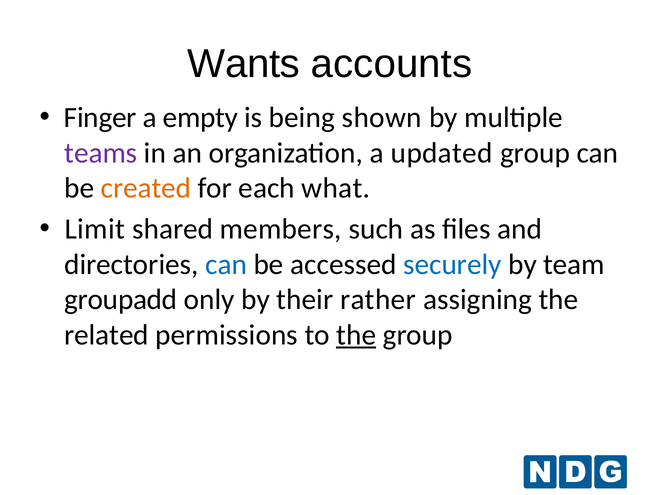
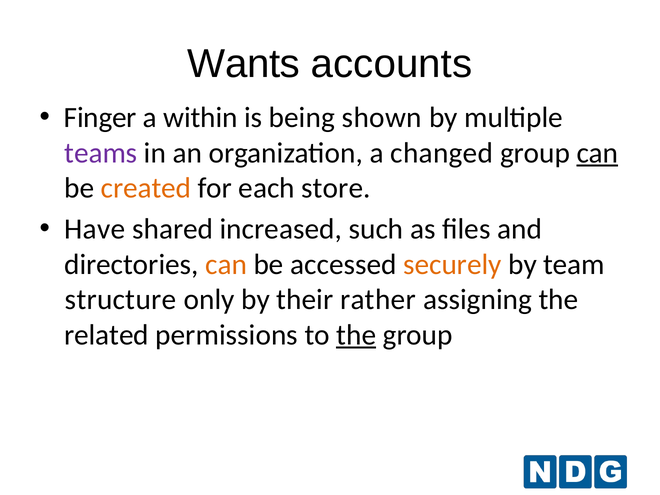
empty: empty -> within (200, 118)
updated: updated -> changed (442, 153)
can underline: none -> present (597, 153)
what: what -> store (336, 188)
Limit: Limit -> Have (95, 229)
members: members -> increased (281, 229)
can colour: blue -> orange (226, 264)
securely colour: blue -> orange (452, 264)
groupadd: groupadd -> structure (121, 300)
